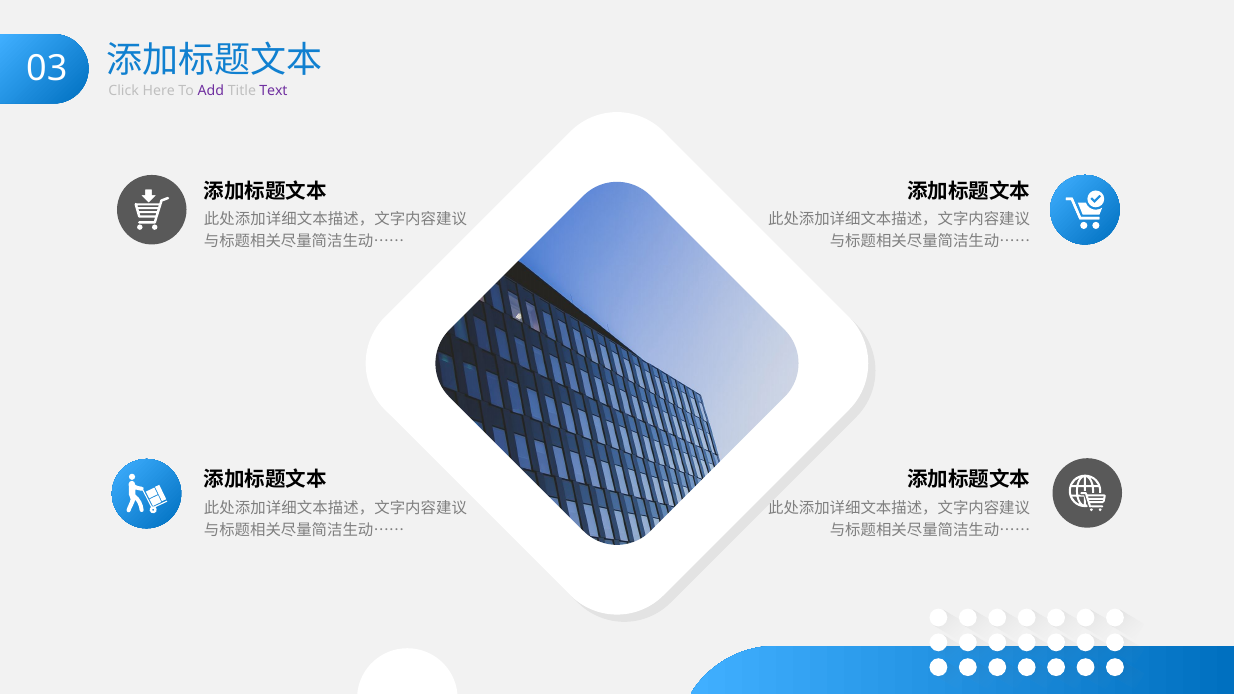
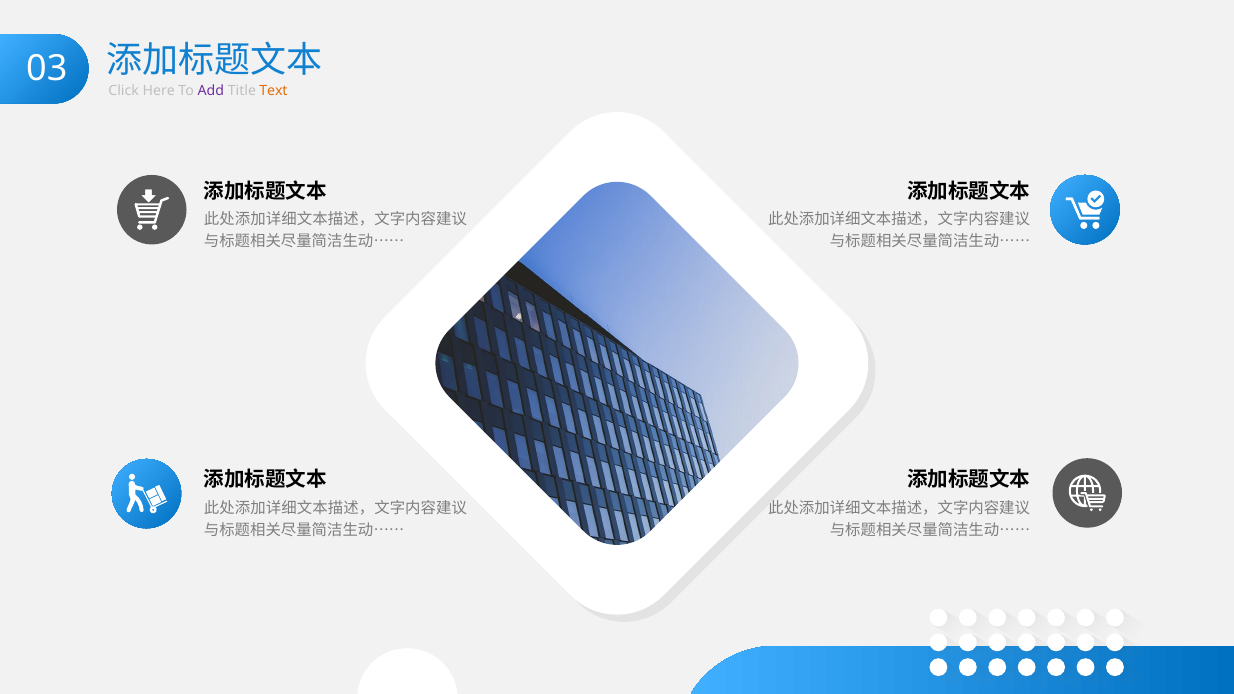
Text colour: purple -> orange (273, 91)
